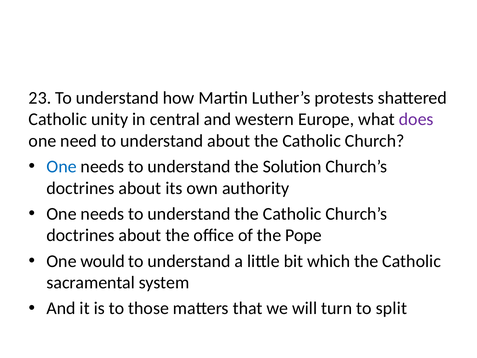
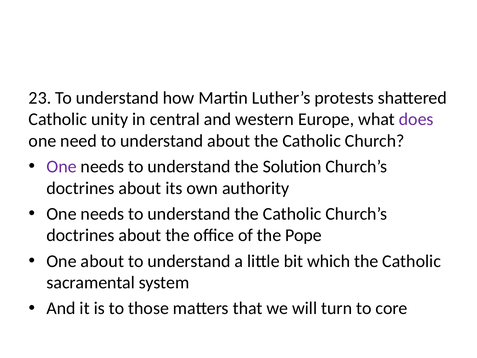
One colour: blue -> purple (62, 167)
One would: would -> about (102, 261)
split: split -> core (391, 308)
